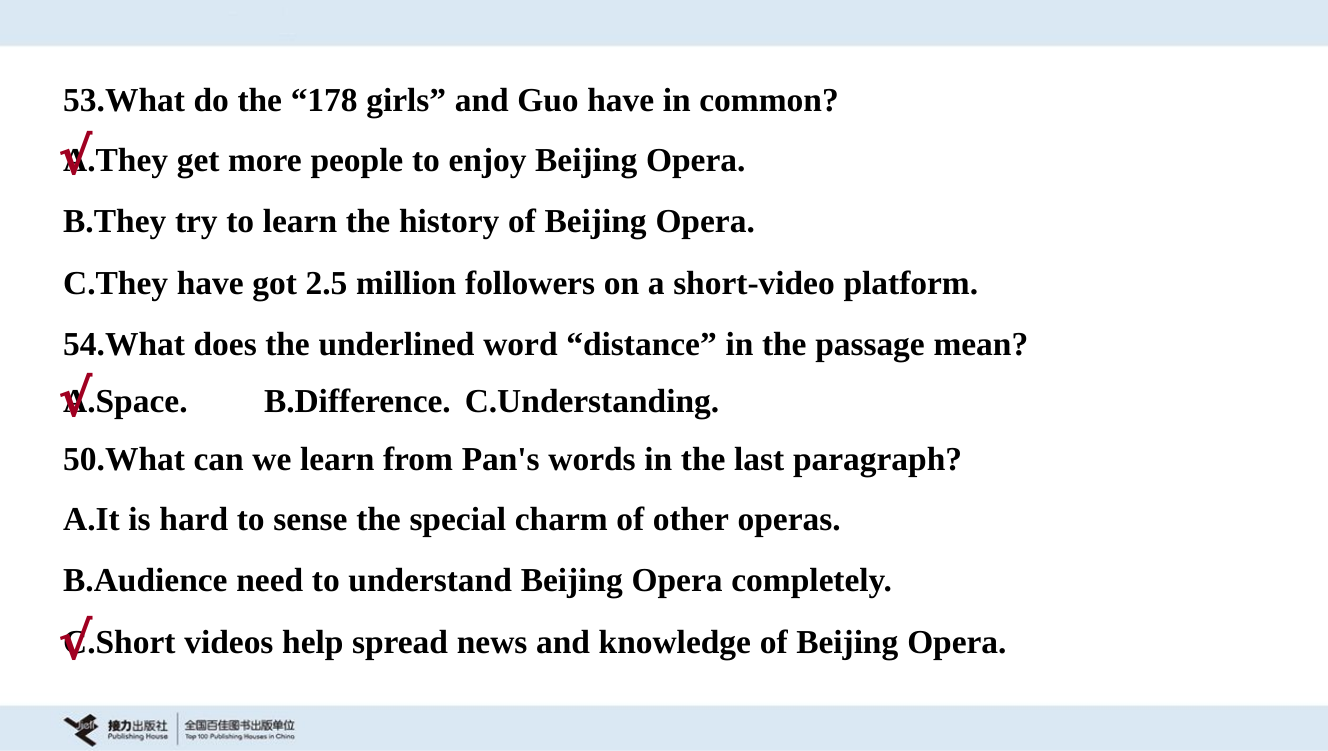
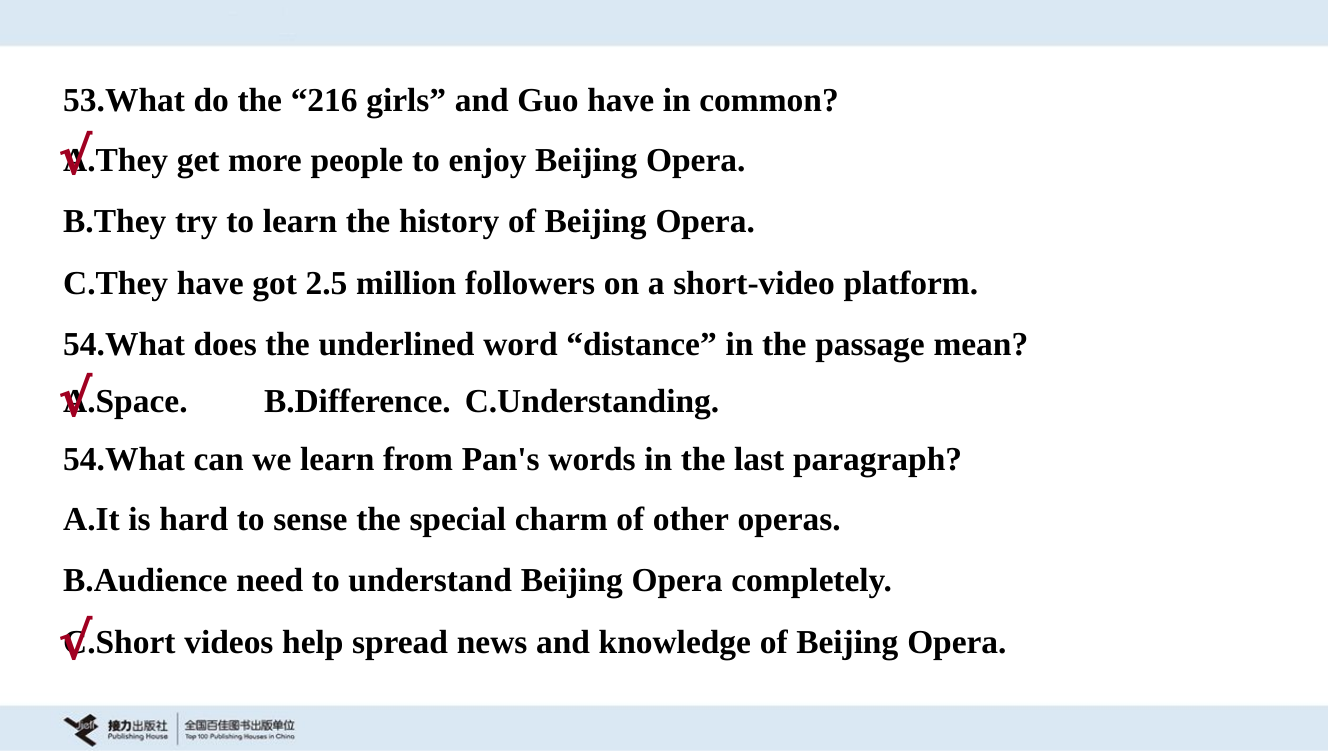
178: 178 -> 216 (324, 100)
50.What: 50.What -> 54.What (124, 459)
